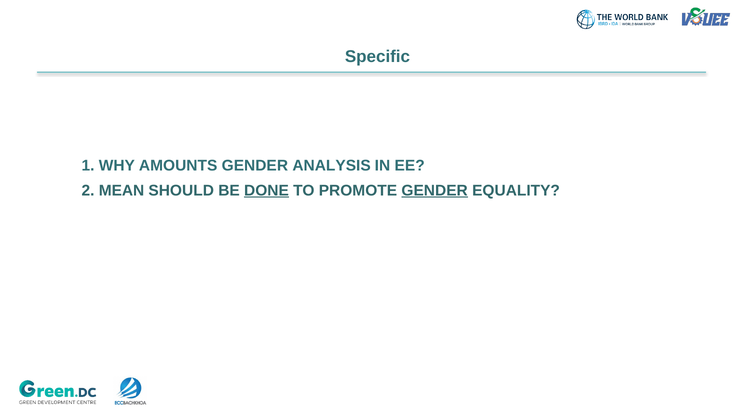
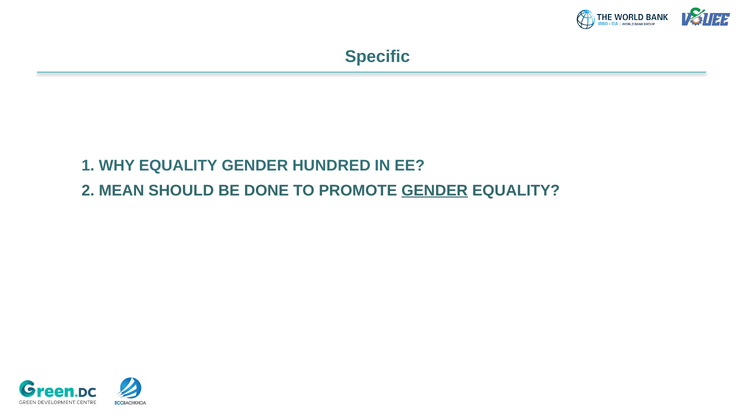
WHY AMOUNTS: AMOUNTS -> EQUALITY (178, 165)
ANALYSIS: ANALYSIS -> HUNDRED (331, 165)
DONE underline: present -> none (266, 190)
